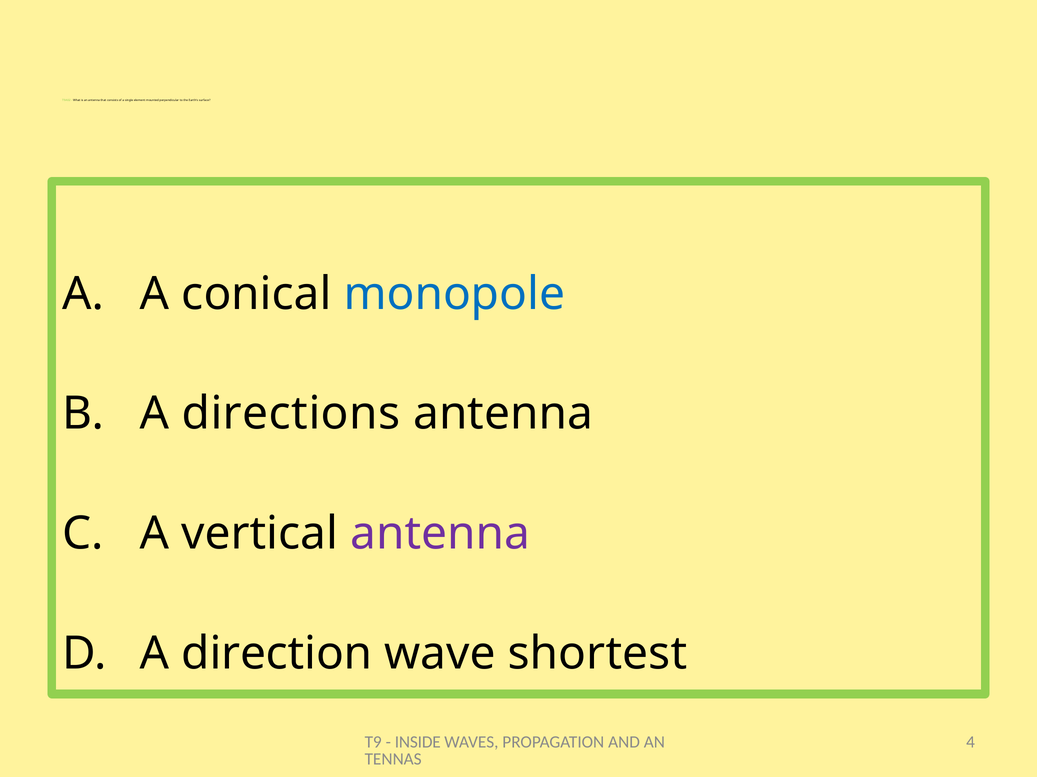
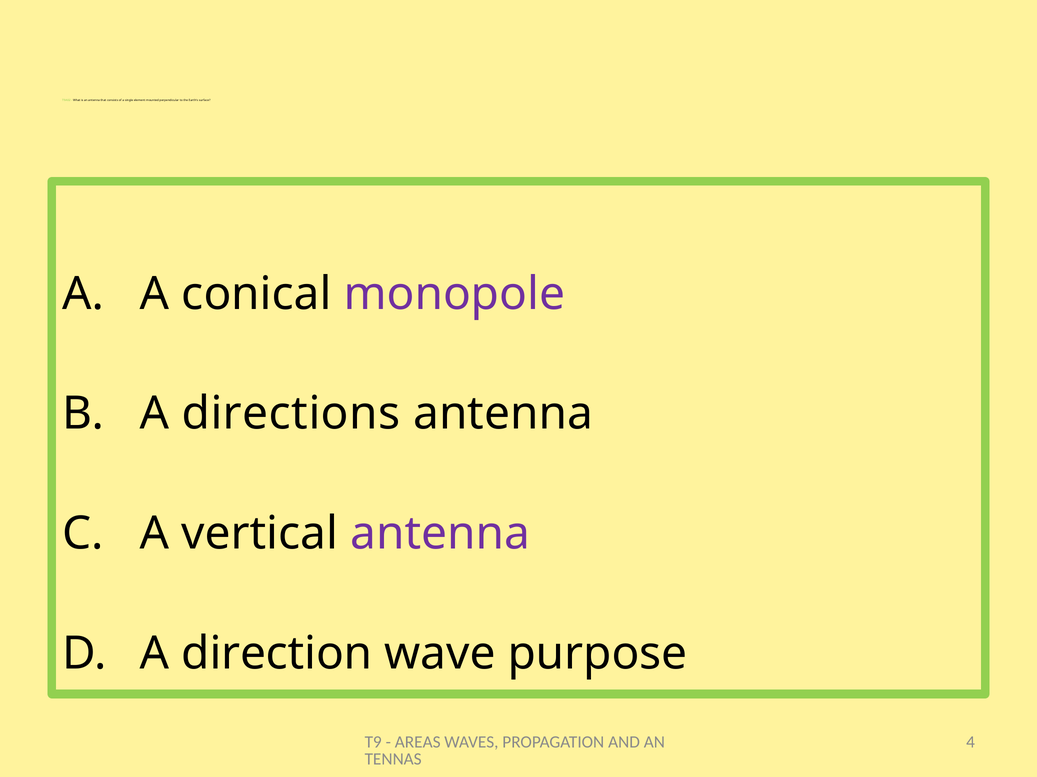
monopole colour: blue -> purple (454, 294)
shortest: shortest -> purpose (598, 654)
INSIDE: INSIDE -> AREAS (418, 743)
